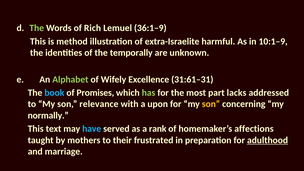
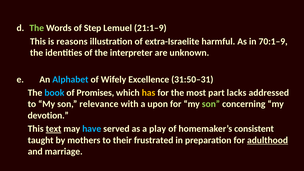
Rich: Rich -> Step (93, 28)
36:1–9: 36:1–9 -> 21:1–9 (150, 28)
method: method -> reasons (72, 41)
10:1–9: 10:1–9 -> 70:1–9 (273, 41)
temporally: temporally -> interpreter (131, 53)
Alphabet colour: light green -> light blue (70, 79)
31:61–31: 31:61–31 -> 31:50–31 (192, 79)
has colour: light green -> yellow (149, 93)
son colour: yellow -> light green (211, 104)
normally: normally -> devotion (48, 115)
text underline: none -> present (54, 129)
rank: rank -> play (158, 129)
affections: affections -> consistent (254, 129)
